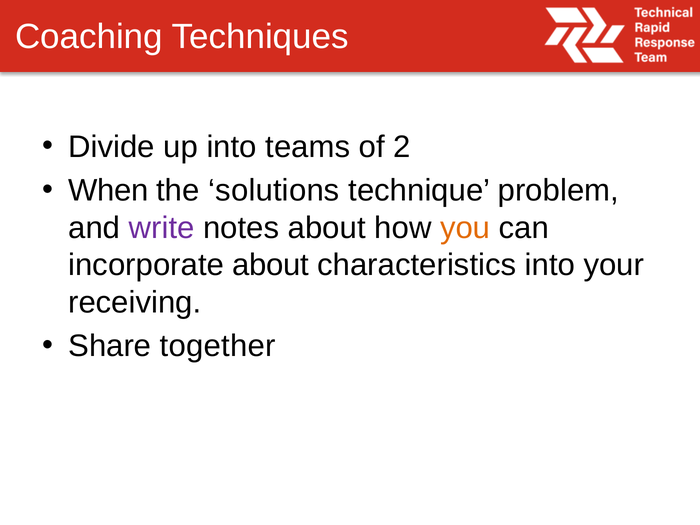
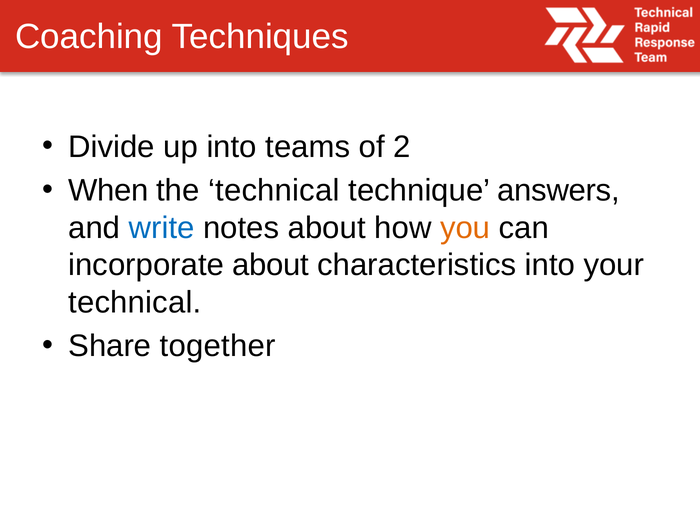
the solutions: solutions -> technical (274, 190)
problem: problem -> answers (559, 190)
write colour: purple -> blue (162, 228)
receiving: receiving -> technical (135, 302)
